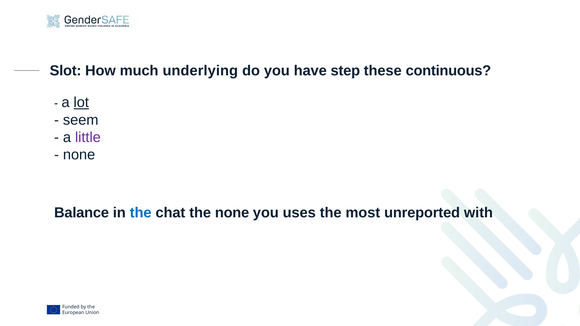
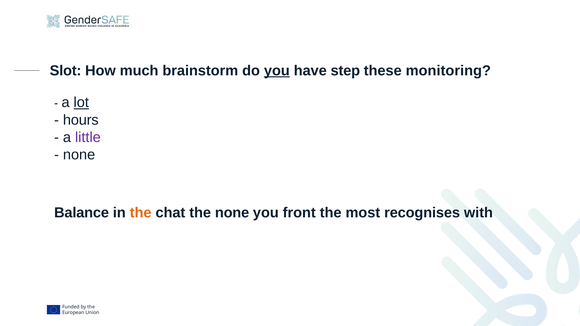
underlying: underlying -> brainstorm (200, 71)
you underline: none -> present (277, 71)
continuous: continuous -> monitoring (448, 71)
seem: seem -> hours (81, 120)
the colour: blue -> orange (141, 213)
uses: uses -> front (299, 213)
unreported: unreported -> recognises (422, 213)
